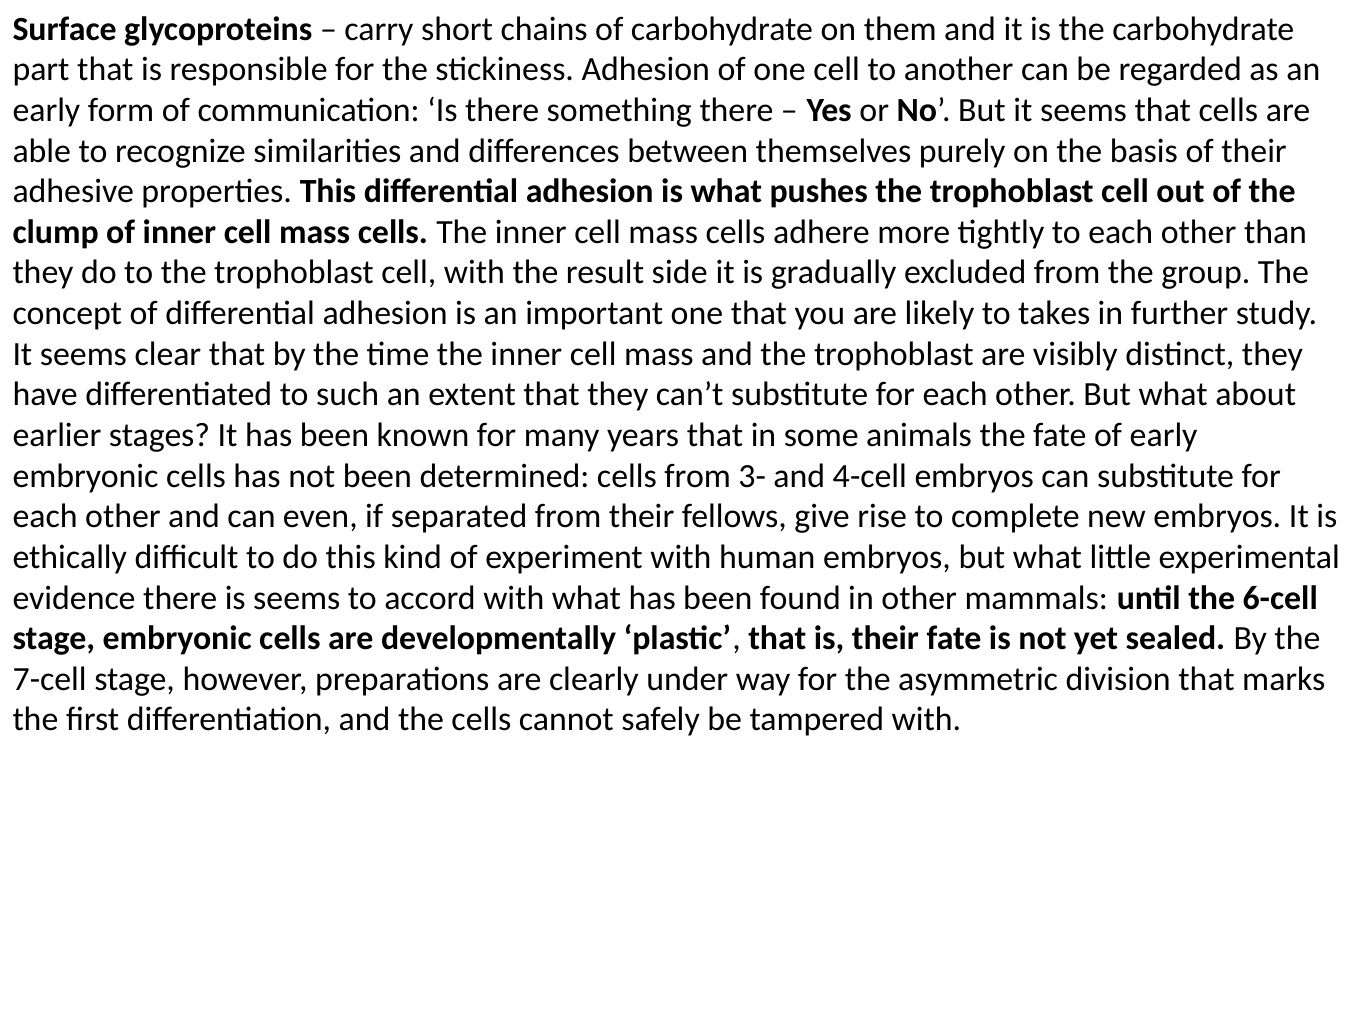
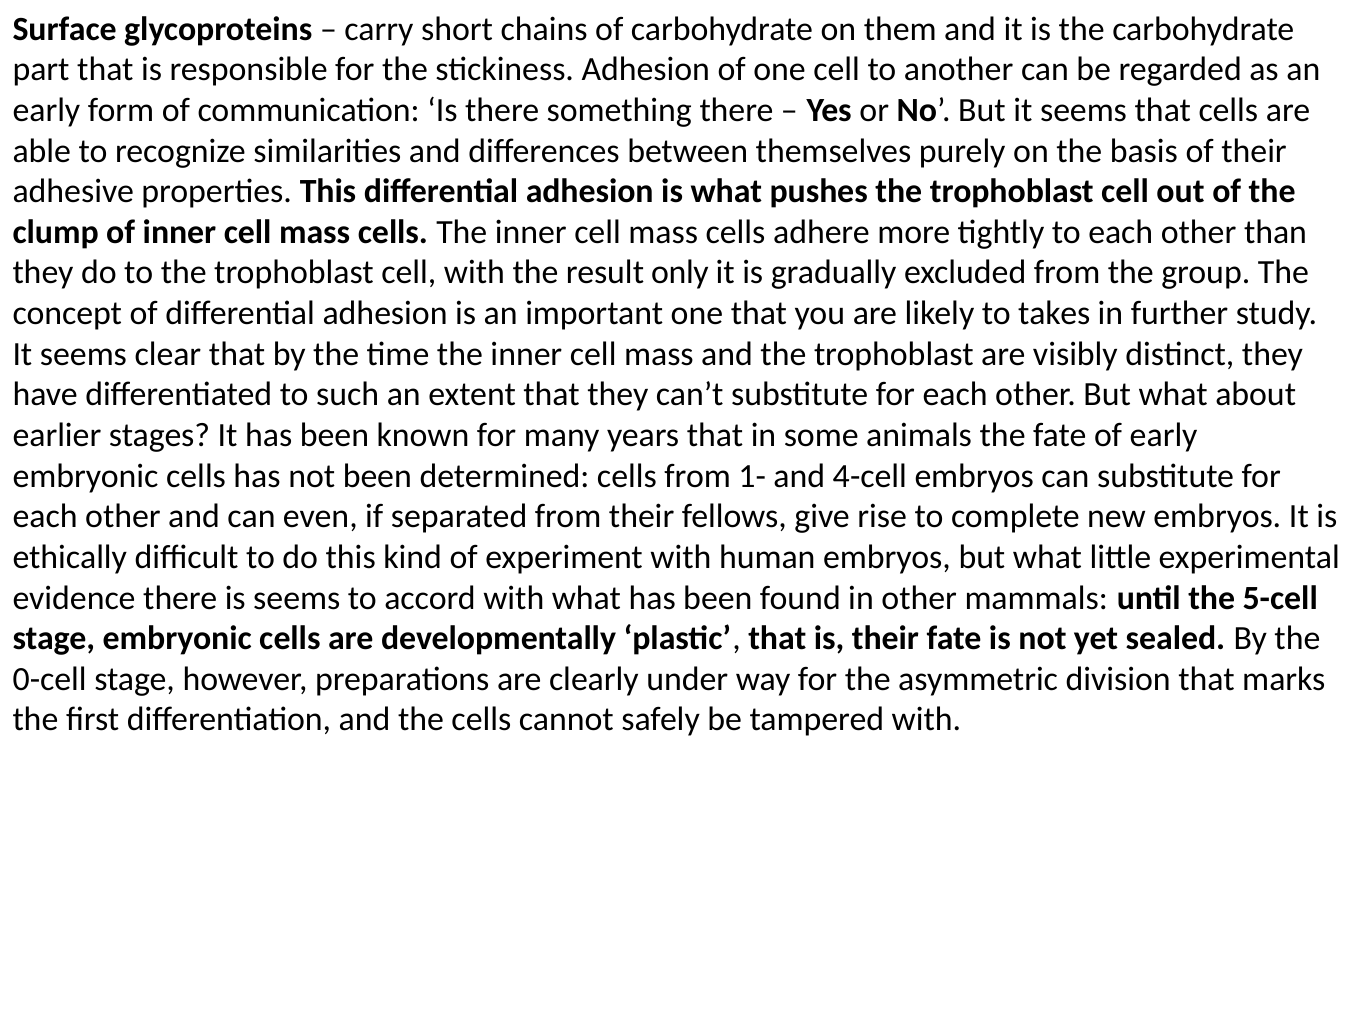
side: side -> only (680, 273)
3-: 3- -> 1- (752, 476)
6-cell: 6-cell -> 5-cell (1280, 598)
7-cell: 7-cell -> 0-cell (50, 679)
